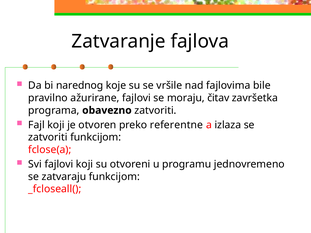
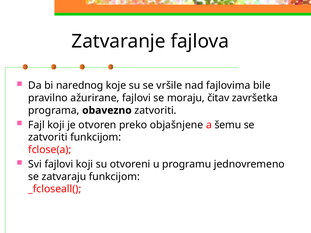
referentne: referentne -> objašnjene (177, 125)
izlaza: izlaza -> šemu (228, 125)
